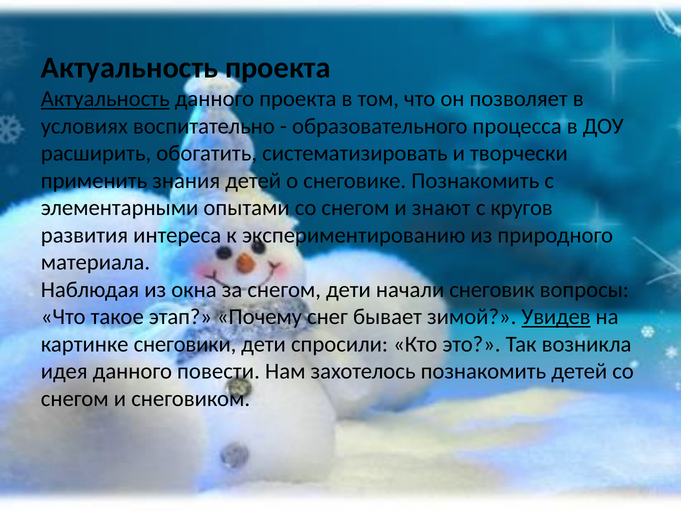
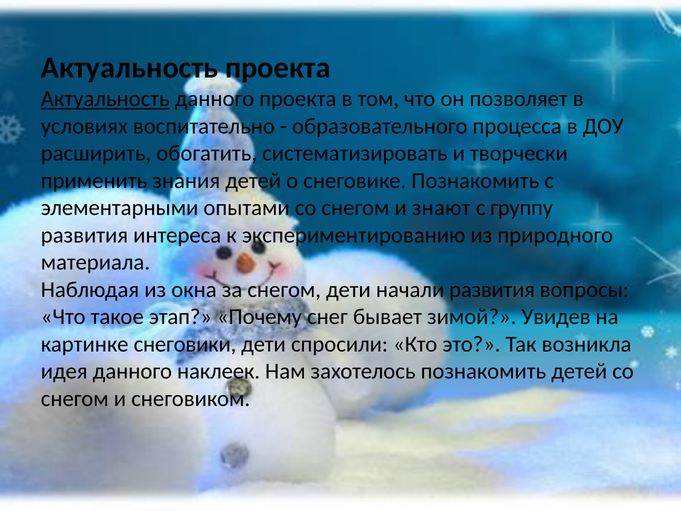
кругов: кругов -> группу (522, 208)
начали снеговик: снеговик -> развития (492, 289)
Увидев underline: present -> none (556, 317)
повести: повести -> наклеек (219, 371)
